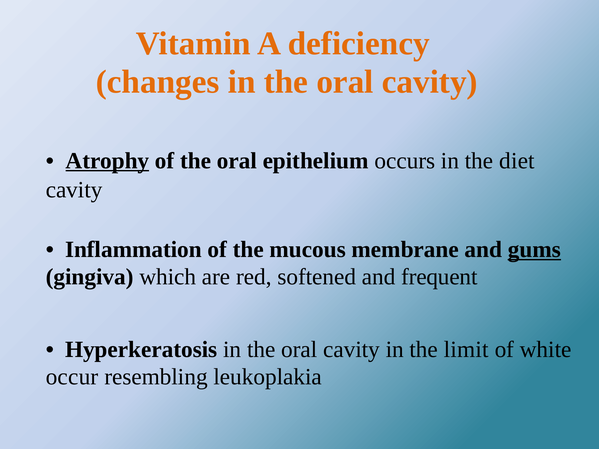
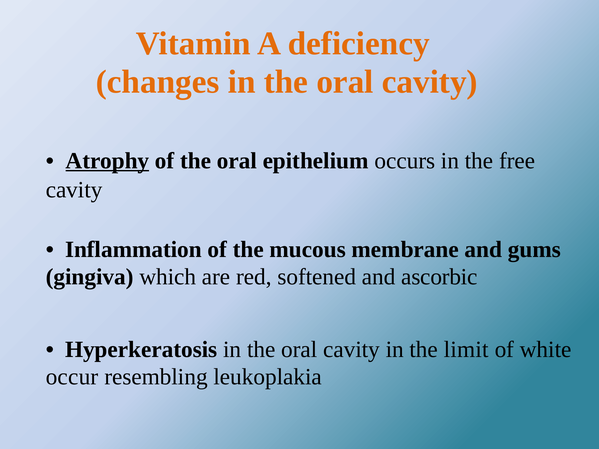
diet: diet -> free (517, 161)
gums underline: present -> none (534, 250)
frequent: frequent -> ascorbic (439, 277)
